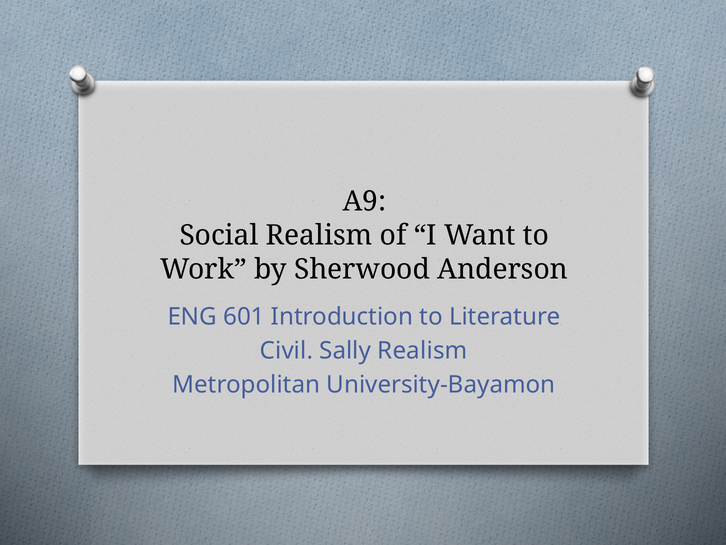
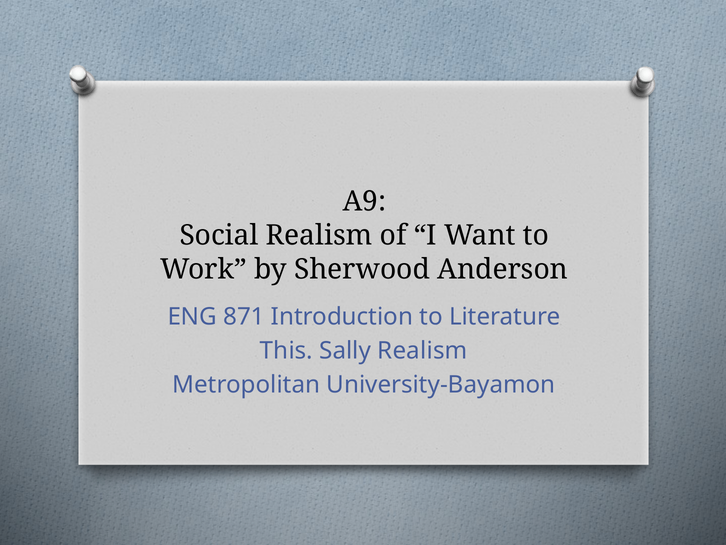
601: 601 -> 871 (244, 317)
Civil: Civil -> This (286, 350)
